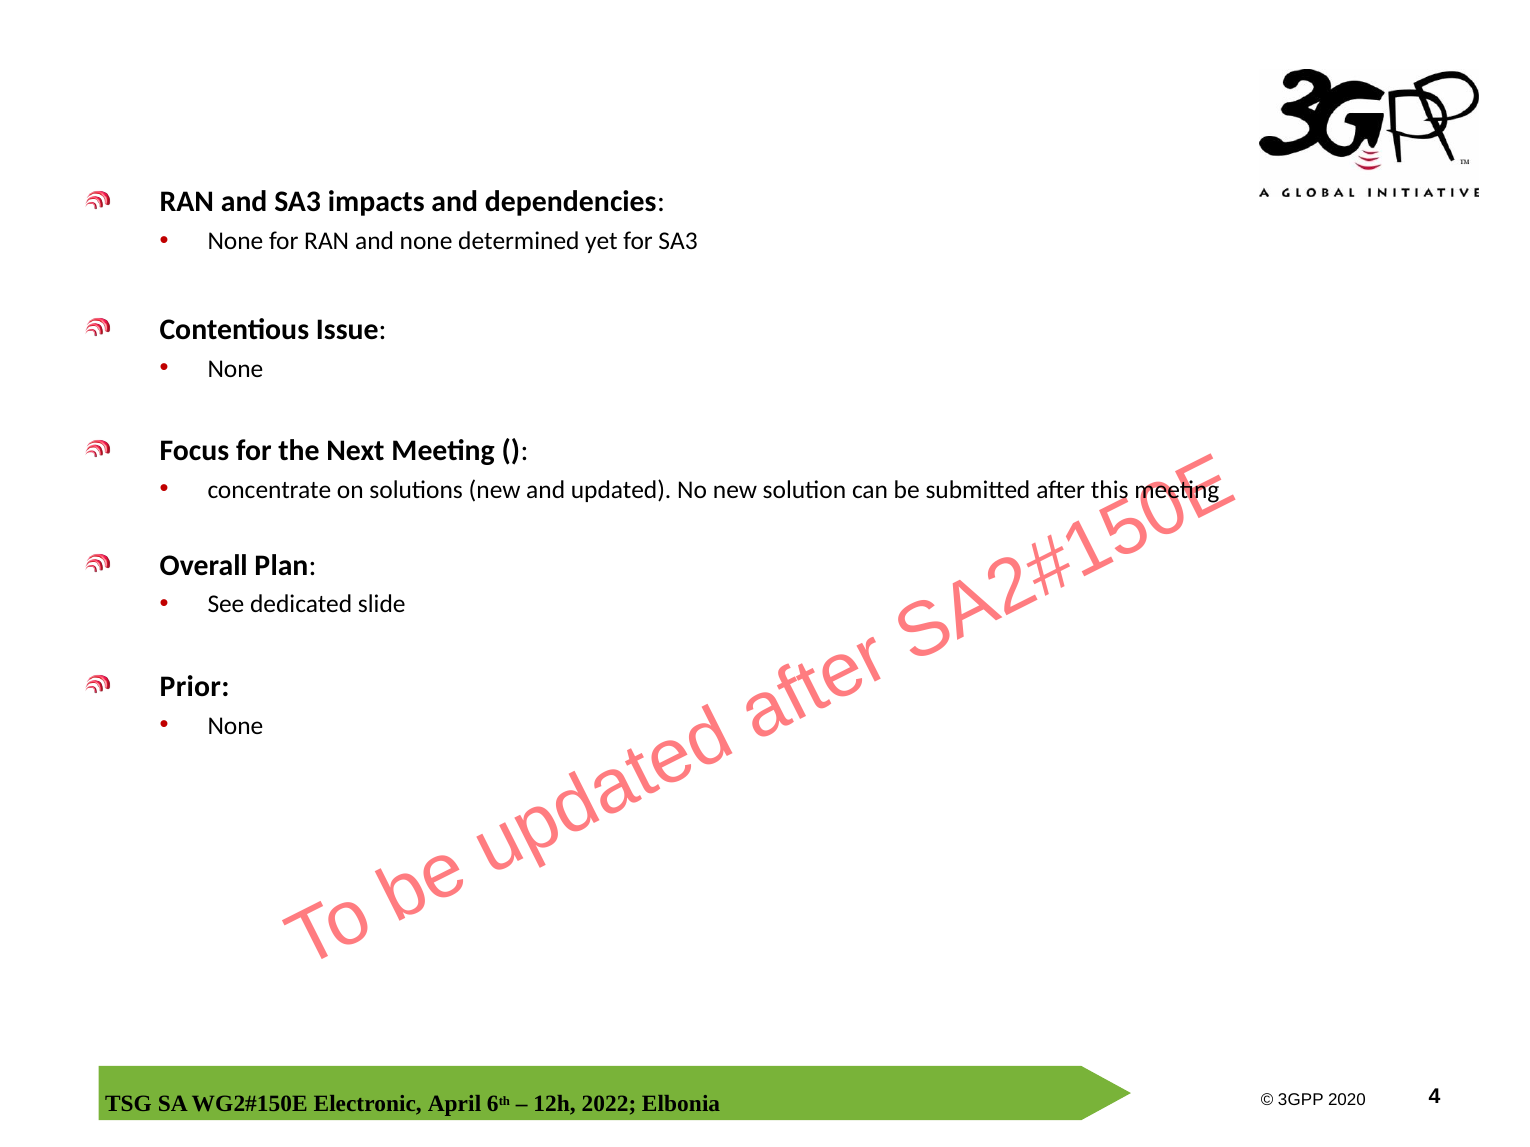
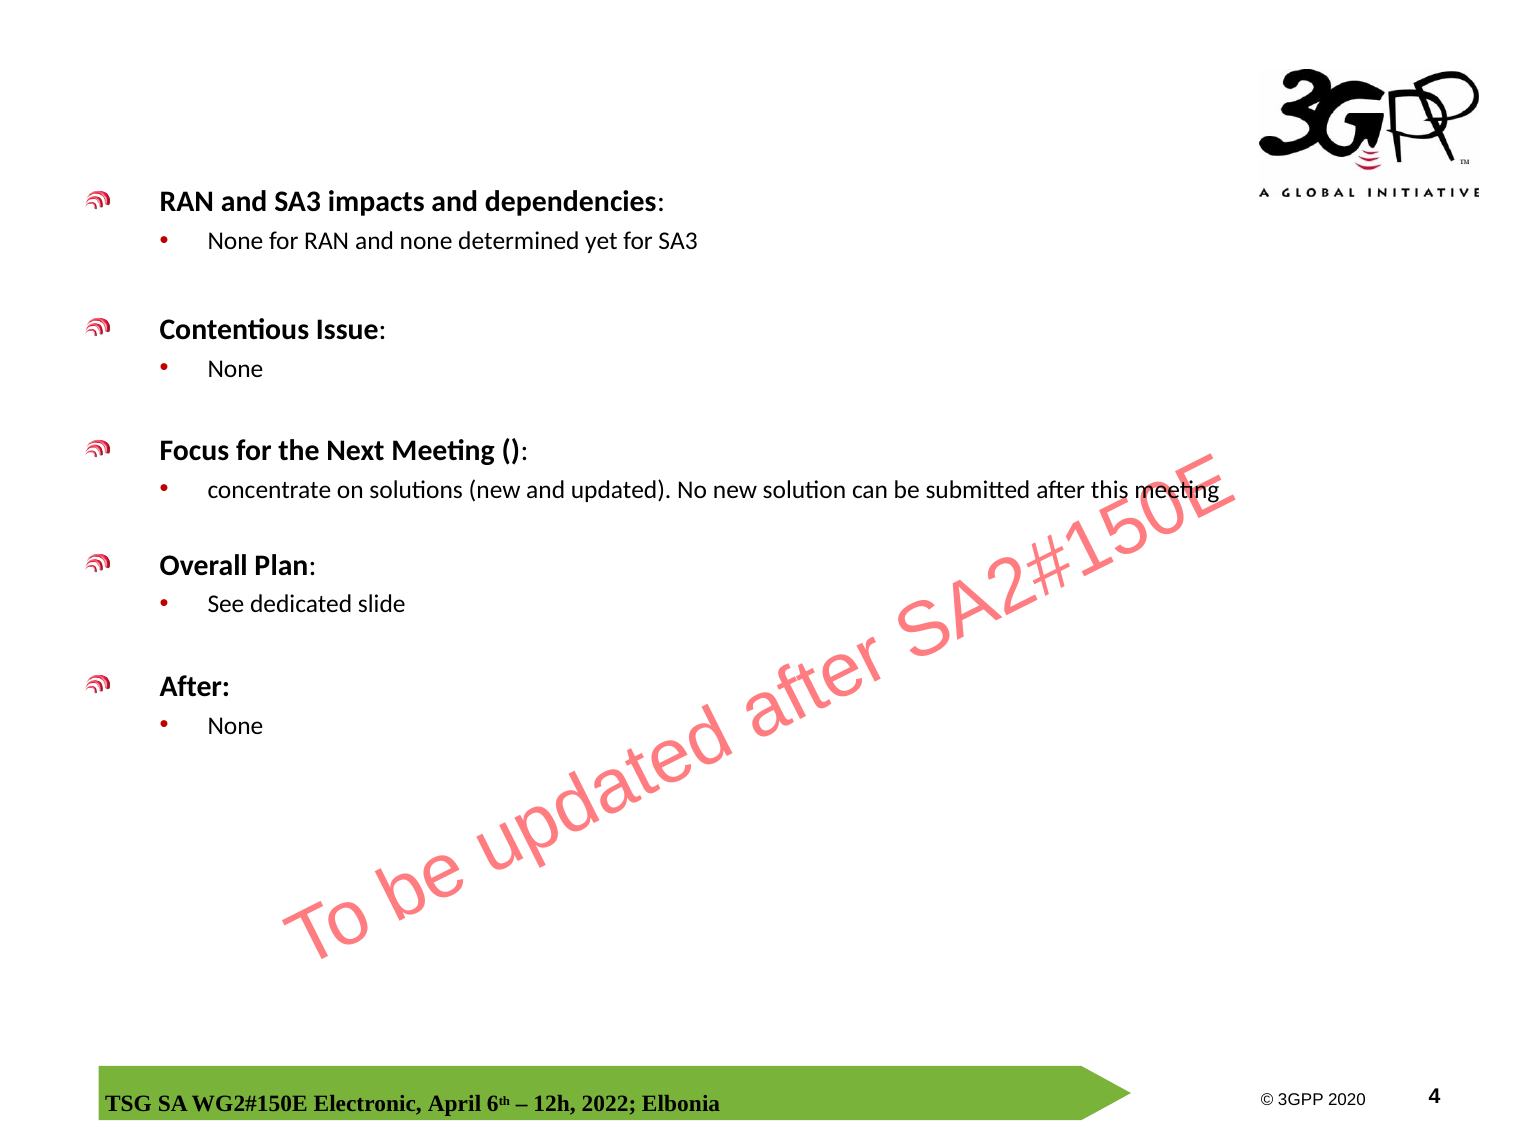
Prior: Prior -> After (195, 687)
